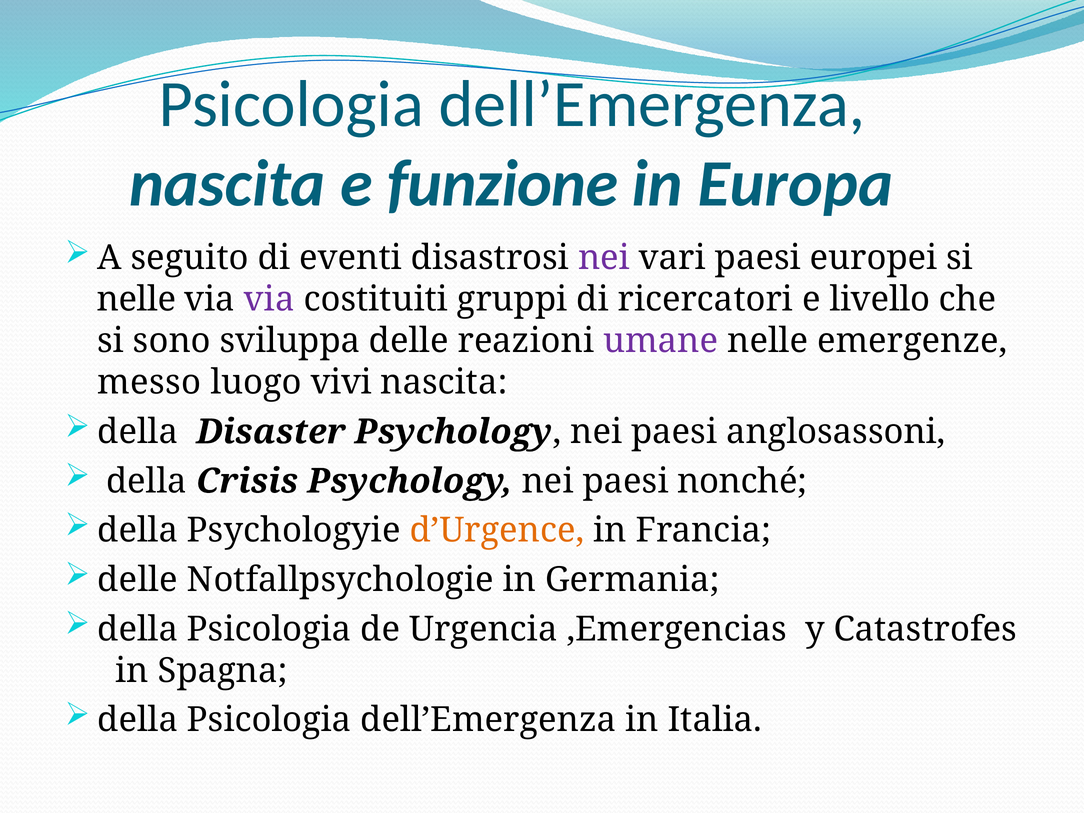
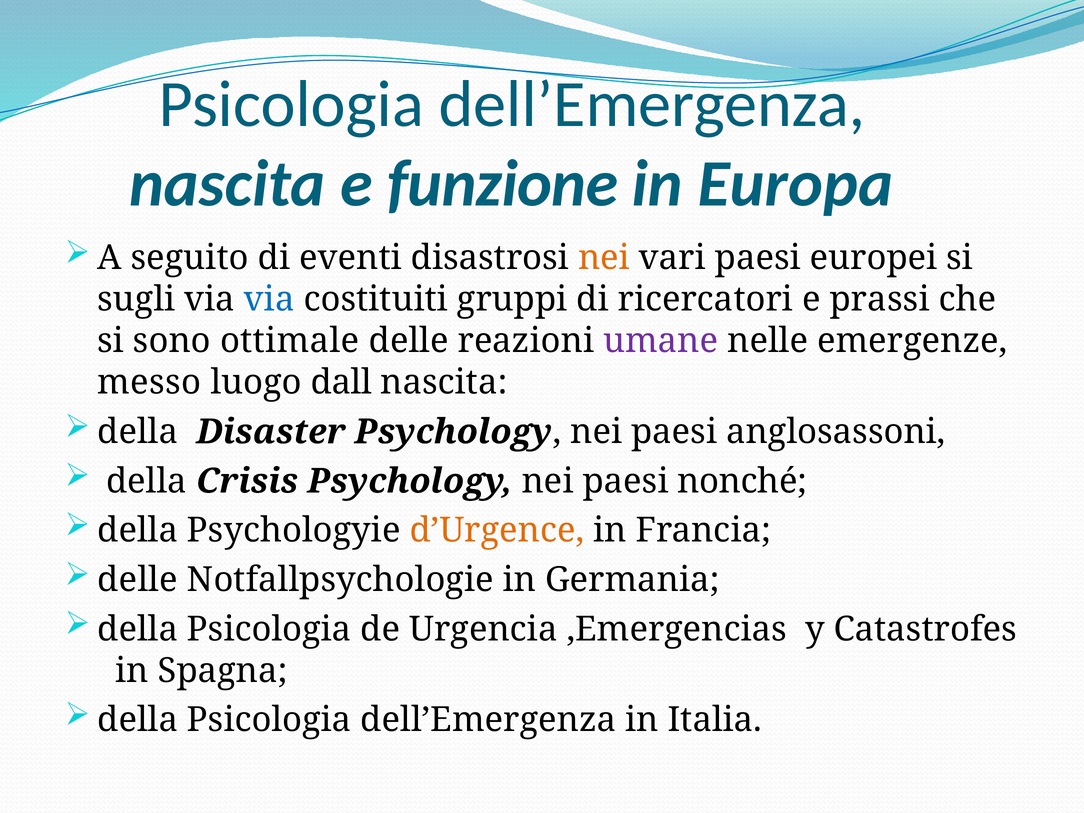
nei colour: purple -> orange (604, 258)
nelle: nelle -> sugli (136, 299)
via colour: purple -> blue (269, 299)
livello: livello -> prassi (880, 299)
sviluppa: sviluppa -> ottimale (290, 341)
vivi: vivi -> dall (341, 383)
